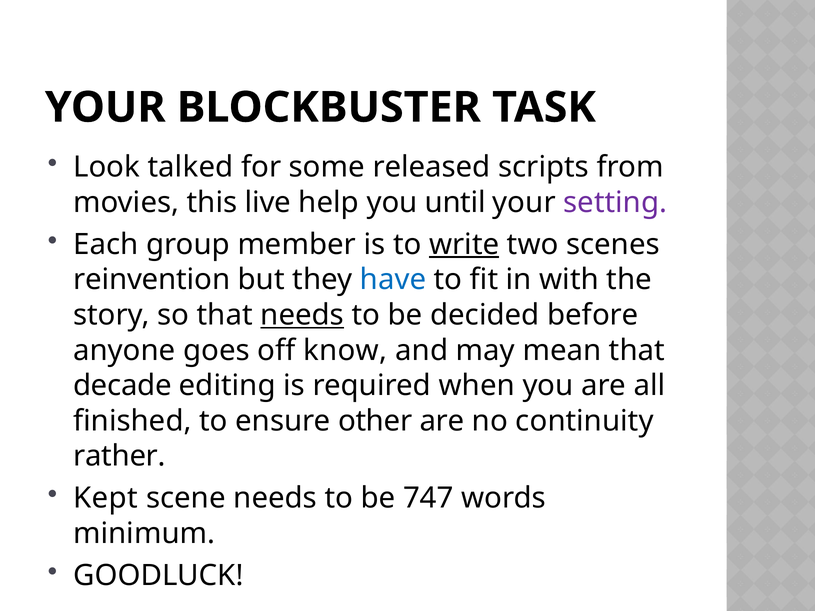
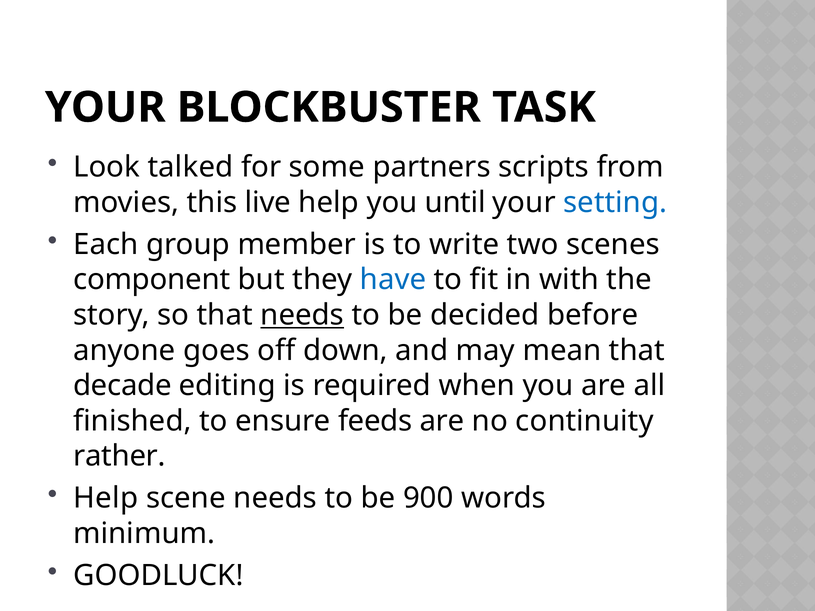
released: released -> partners (432, 167)
setting colour: purple -> blue (615, 202)
write underline: present -> none (464, 245)
reinvention: reinvention -> component (152, 280)
know: know -> down (345, 350)
other: other -> feeds (375, 421)
Kept: Kept -> Help (106, 498)
747: 747 -> 900 (428, 498)
